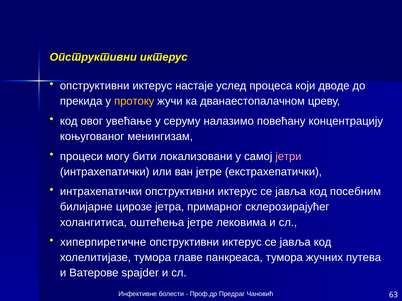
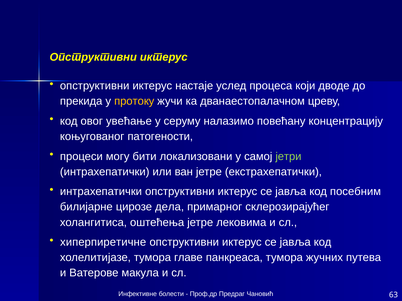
менингизам: менингизам -> патогености (160, 137)
јетри colour: pink -> light green (288, 157)
јетра: јетра -> дела (170, 207)
spajder: spajder -> макула (140, 273)
